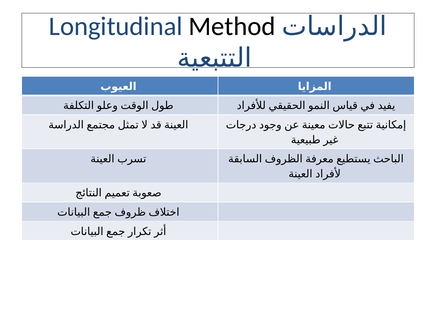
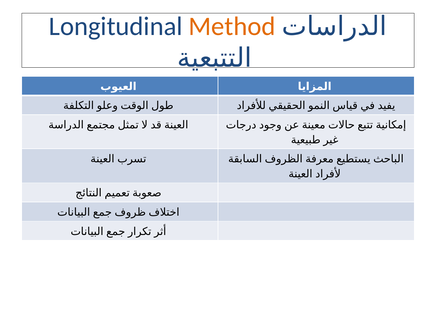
Method colour: black -> orange (232, 26)
